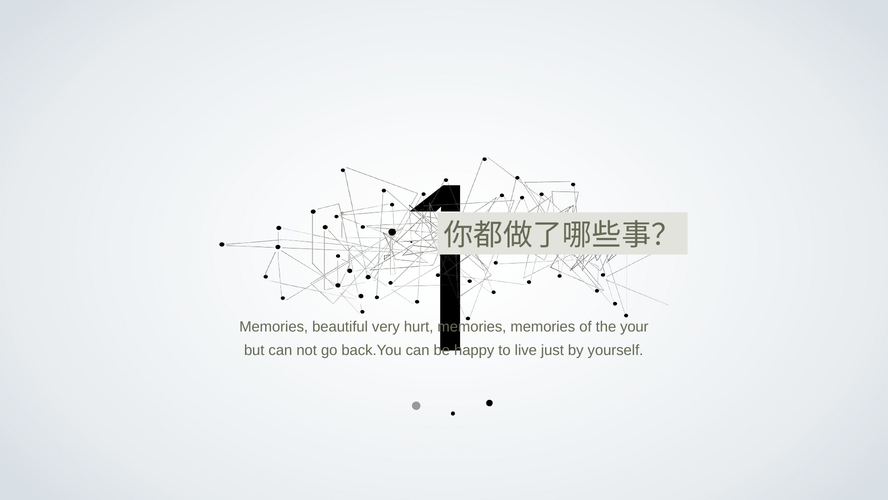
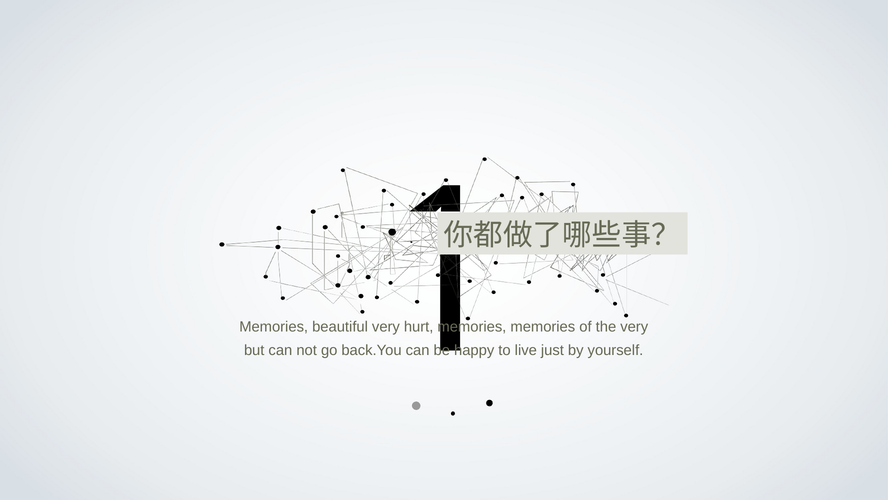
the your: your -> very (634, 327)
